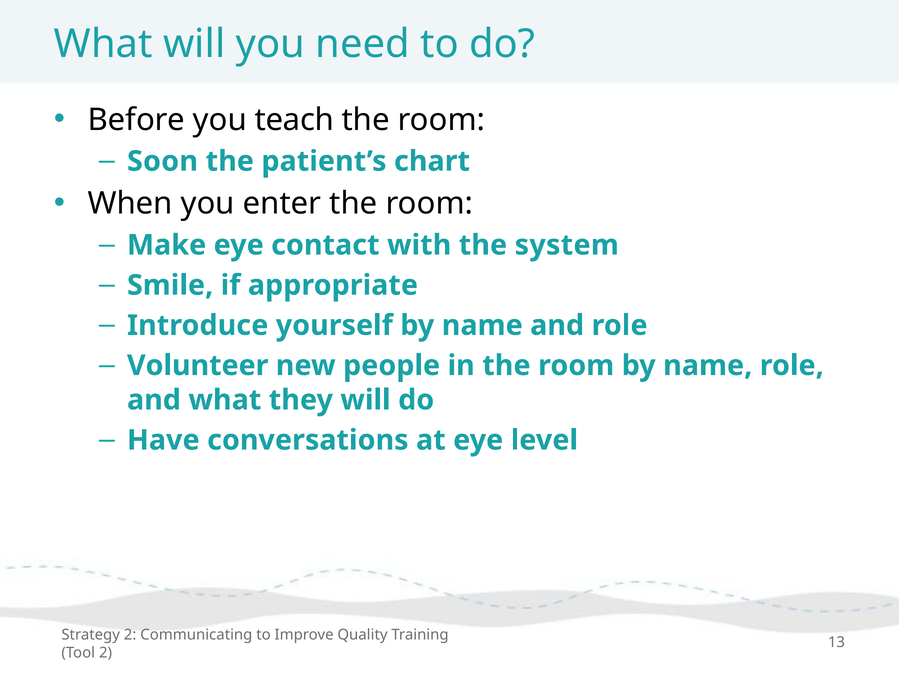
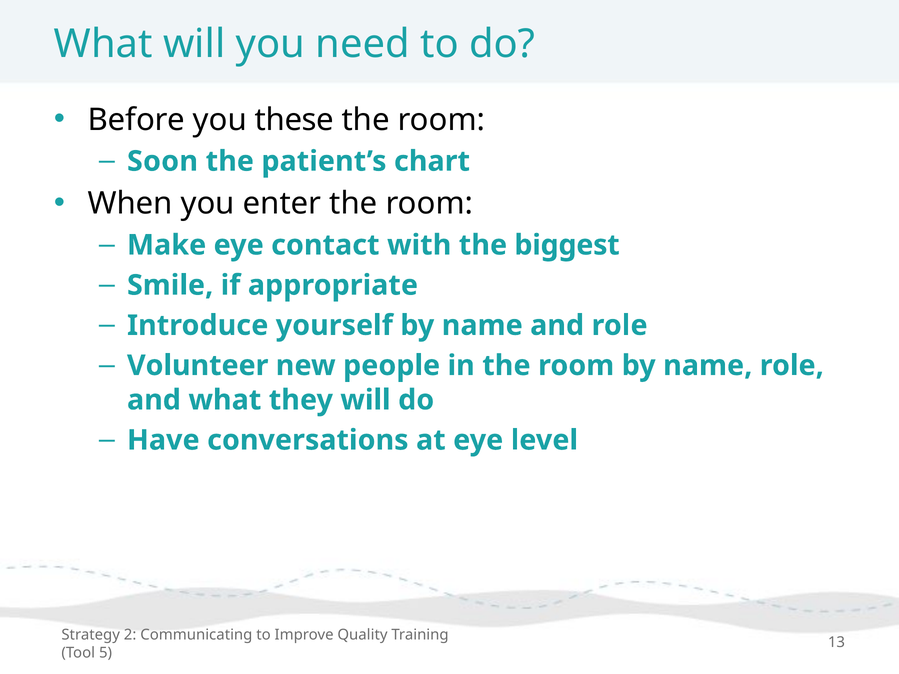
teach: teach -> these (294, 120)
system: system -> biggest (567, 245)
Tool 2: 2 -> 5 (106, 653)
